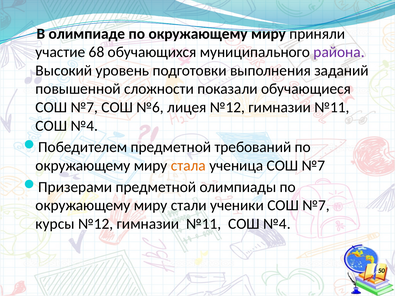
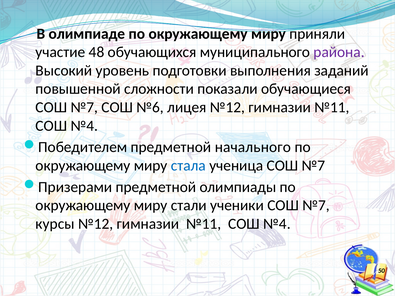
68: 68 -> 48 (97, 52)
требований: требований -> начального (253, 147)
стала colour: orange -> blue (188, 166)
